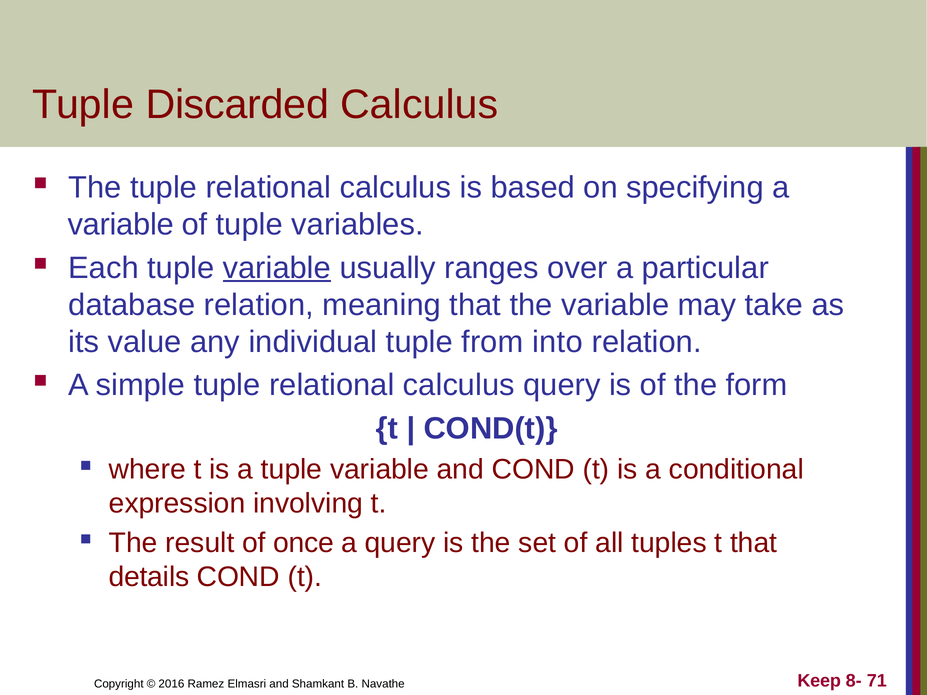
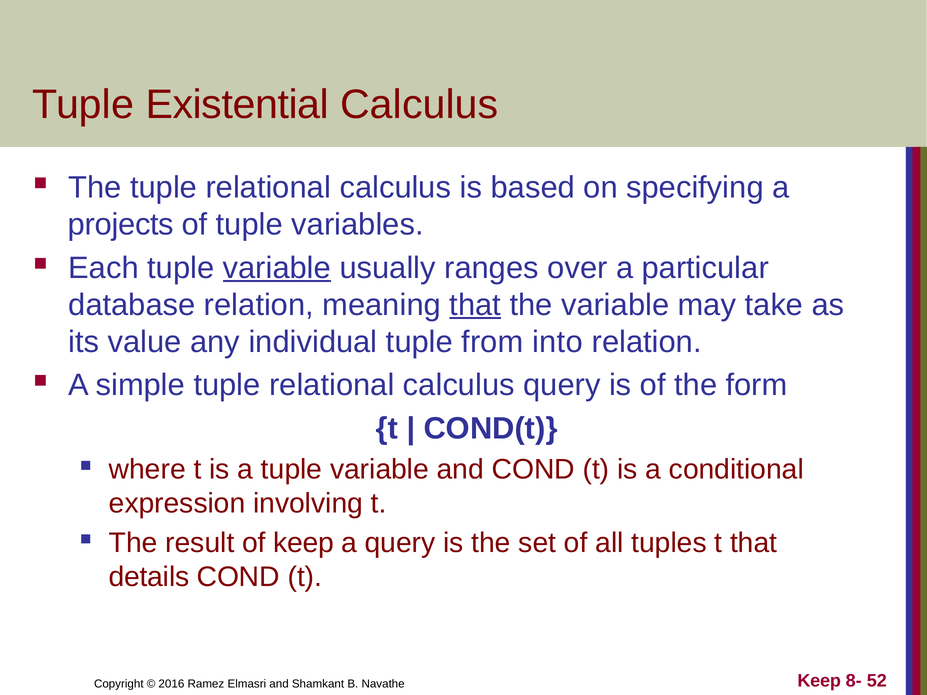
Discarded: Discarded -> Existential (237, 105)
variable: variable -> projects (121, 225)
that underline: none -> present (475, 305)
of once: once -> keep (304, 543)
71: 71 -> 52 (877, 681)
